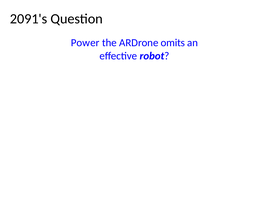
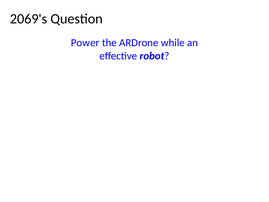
2091's: 2091's -> 2069's (29, 19)
omits: omits -> while (173, 43)
